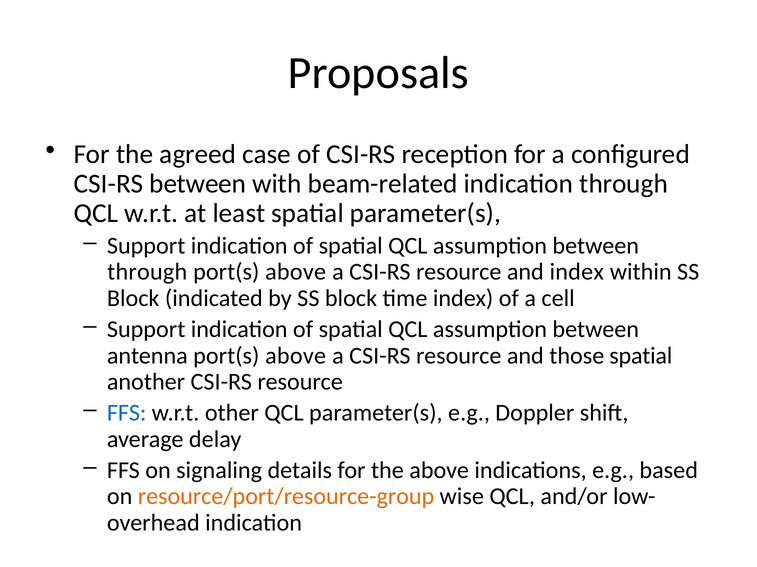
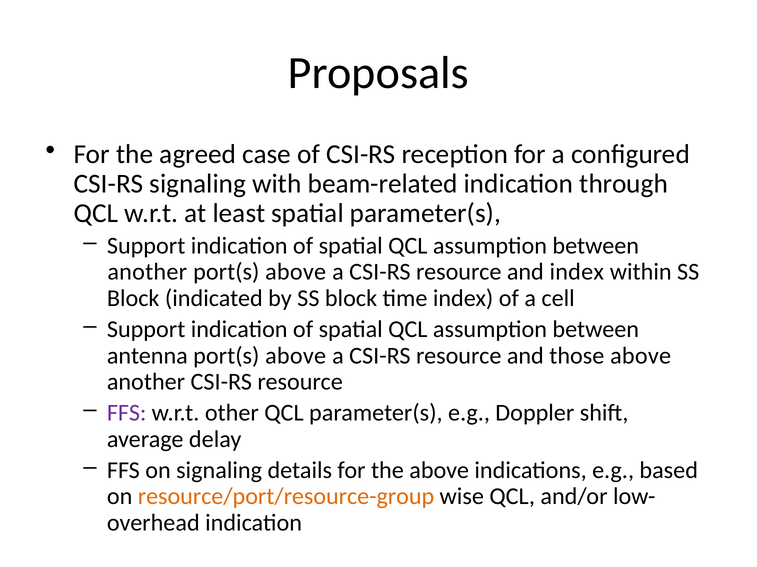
CSI-RS between: between -> signaling (198, 184)
through: through -> another (147, 272)
those spatial: spatial -> above (641, 356)
FFS colour: blue -> purple (127, 414)
